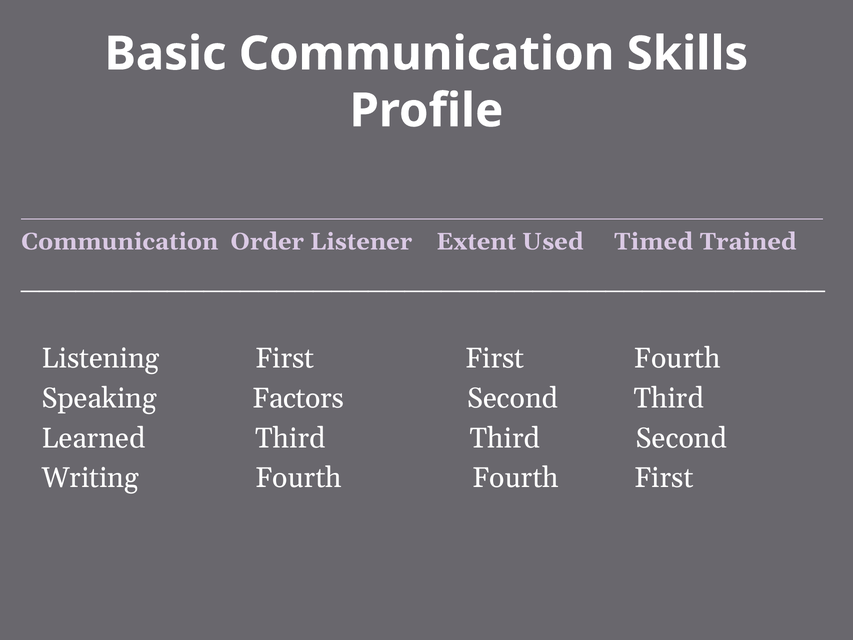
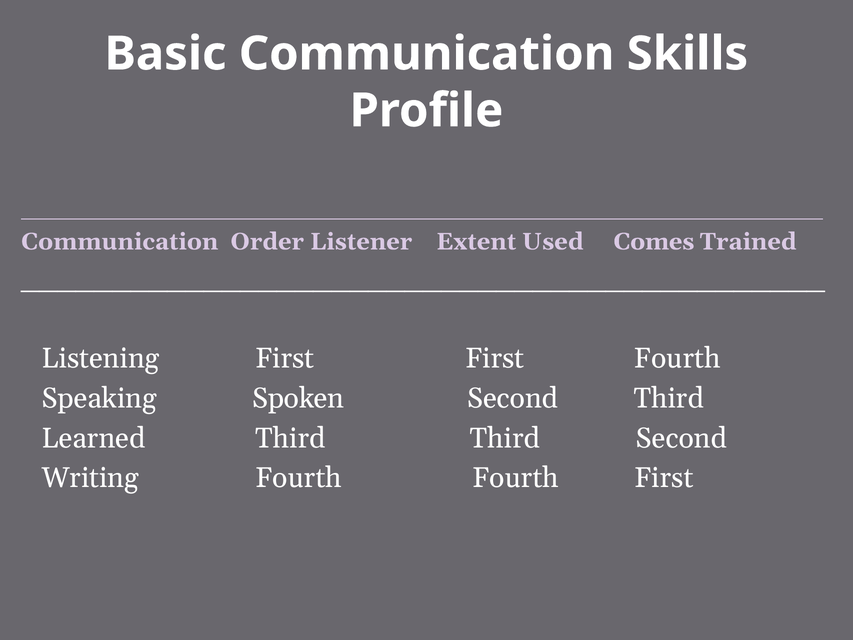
Timed: Timed -> Comes (654, 241)
Factors: Factors -> Spoken (298, 398)
